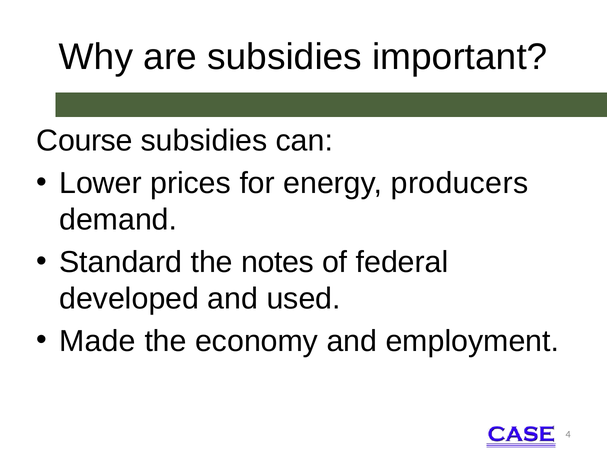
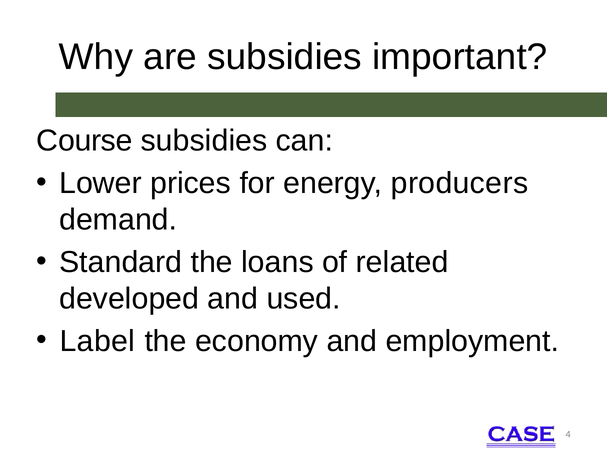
notes: notes -> loans (277, 262)
federal: federal -> related (402, 262)
Made: Made -> Label (98, 341)
